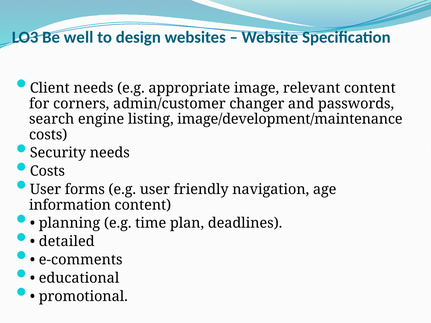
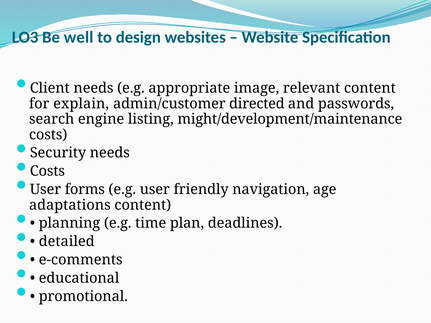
corners: corners -> explain (81, 104)
changer: changer -> directed (257, 104)
image/development/maintenance: image/development/maintenance -> might/development/maintenance (290, 119)
information: information -> adaptations (70, 205)
